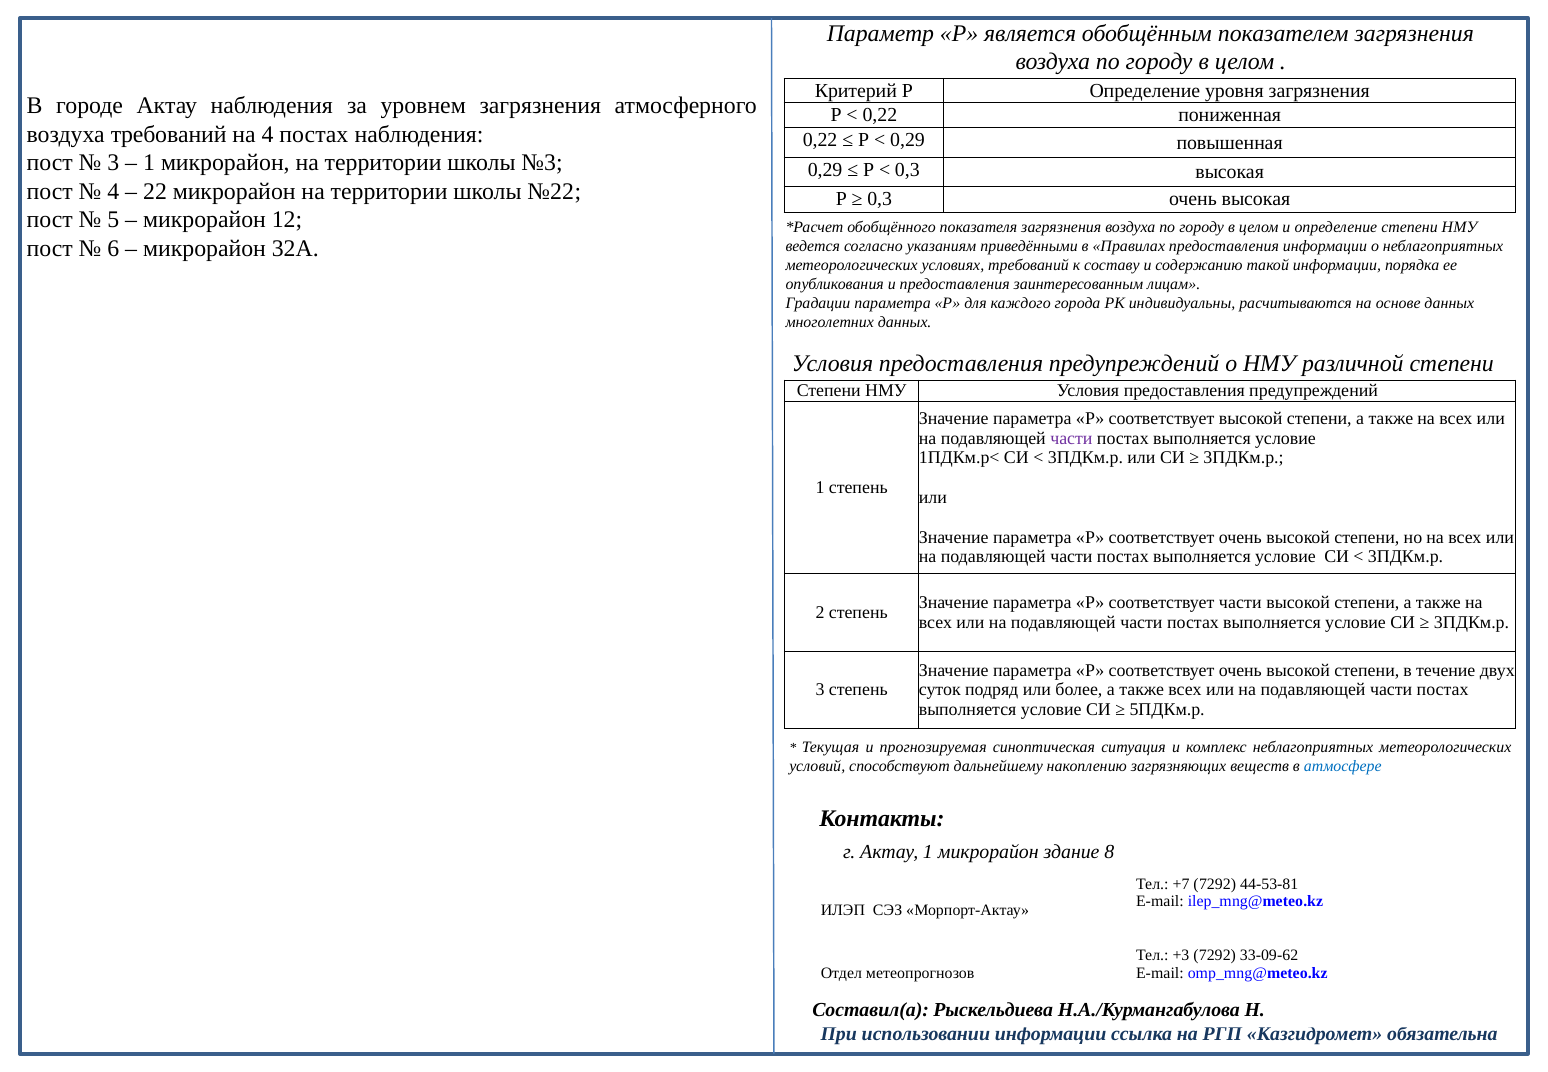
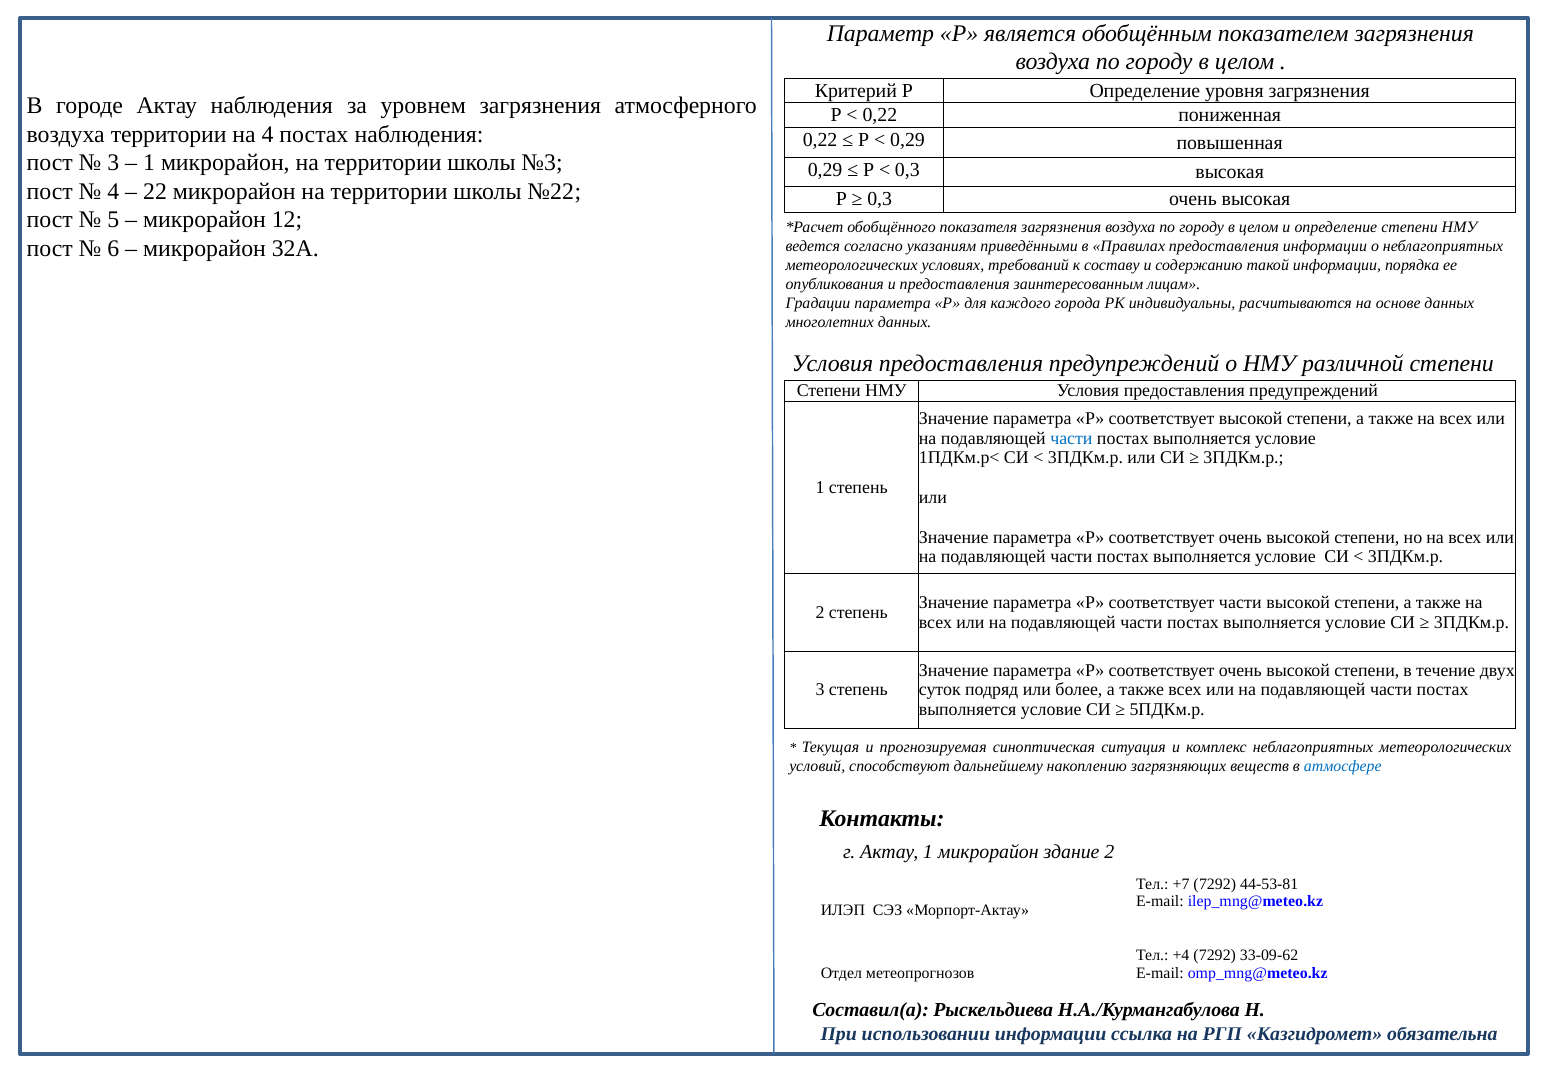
воздуха требований: требований -> территории (169, 134)
части colour: purple -> blue (1071, 438)
здание 8: 8 -> 2 (1109, 852)
+3: +3 -> +4 (1181, 955)
